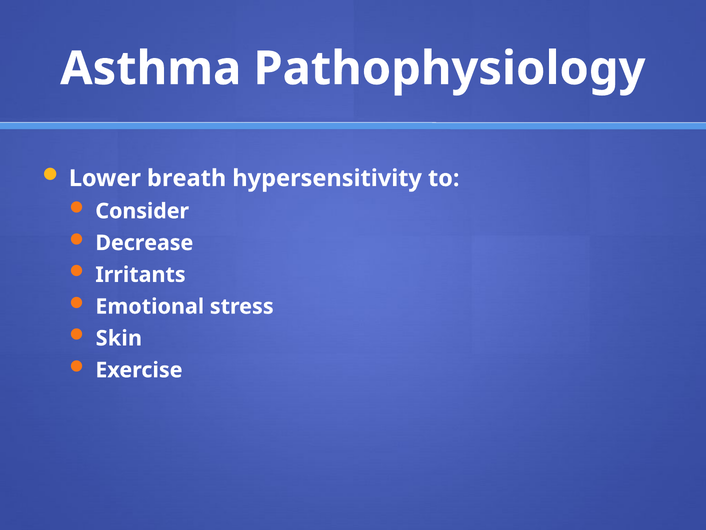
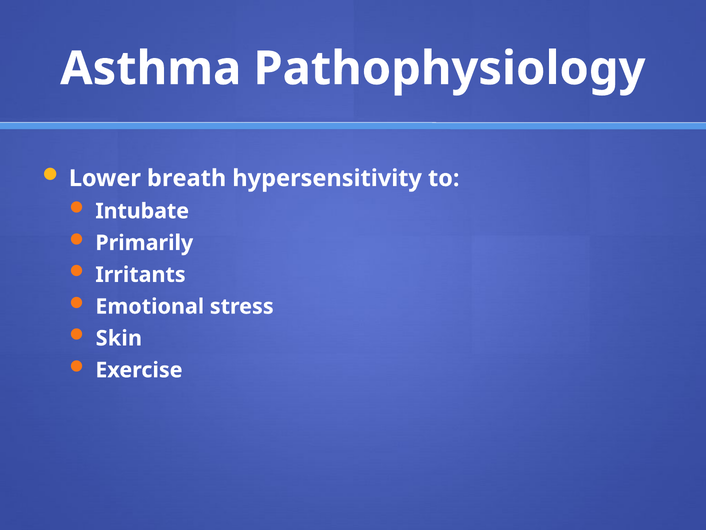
Consider: Consider -> Intubate (142, 211)
Decrease: Decrease -> Primarily (144, 243)
